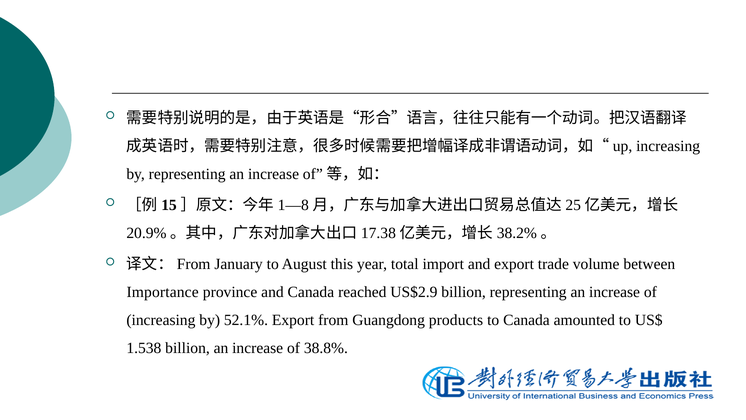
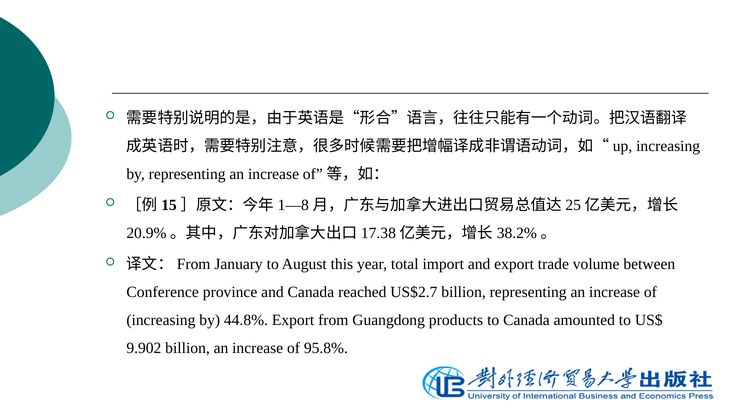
Importance: Importance -> Conference (163, 292)
US$2.9: US$2.9 -> US$2.7 (414, 292)
52.1%: 52.1% -> 44.8% (246, 320)
1.538: 1.538 -> 9.902 (144, 348)
38.8%: 38.8% -> 95.8% (326, 348)
